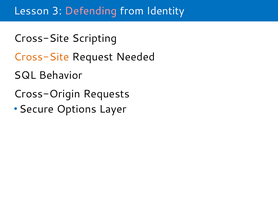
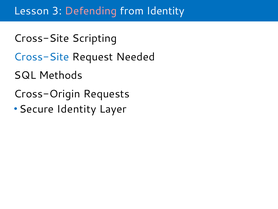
Cross-Site colour: orange -> blue (42, 57)
Behavior: Behavior -> Methods (61, 75)
Secure Options: Options -> Identity (76, 109)
